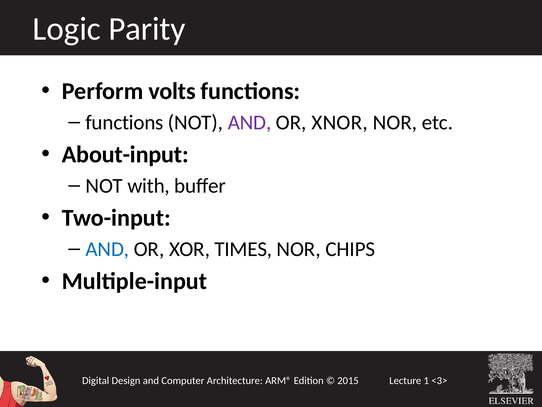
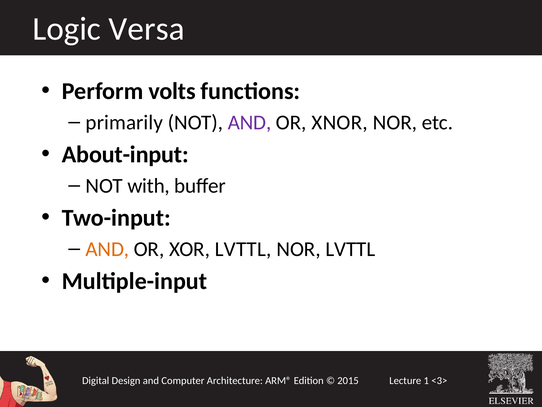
Parity: Parity -> Versa (147, 29)
functions: functions -> primarily (124, 122)
AND colour: blue -> orange (107, 249)
XOR TIMES: TIMES -> LVTTL (243, 249)
NOR CHIPS: CHIPS -> LVTTL (350, 249)
